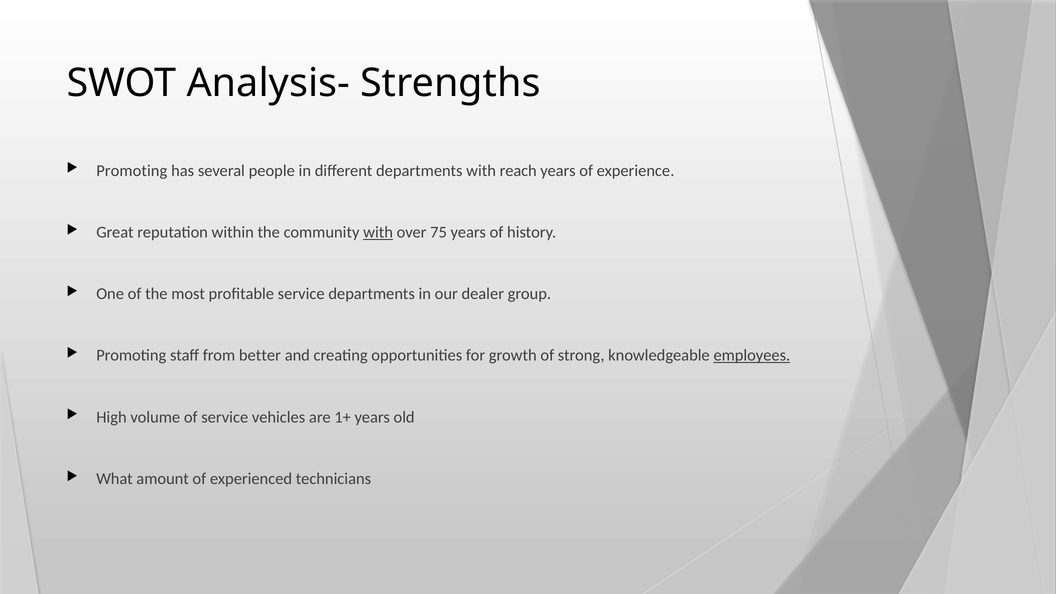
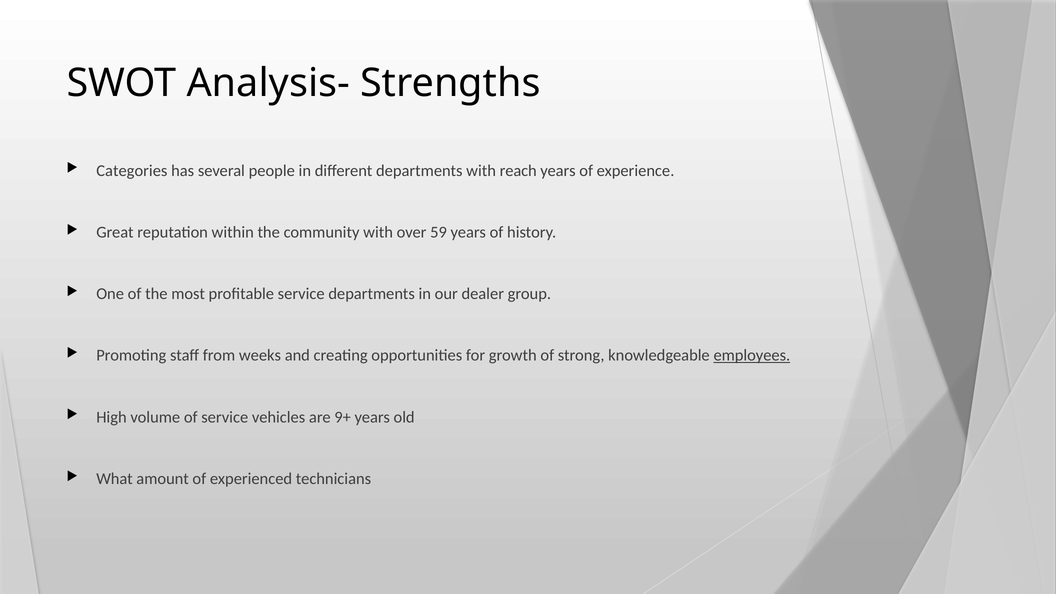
Promoting: Promoting -> Categories (132, 171)
with underline: present -> none (378, 232)
75: 75 -> 59 (439, 232)
better: better -> weeks (260, 355)
1+: 1+ -> 9+ (343, 417)
